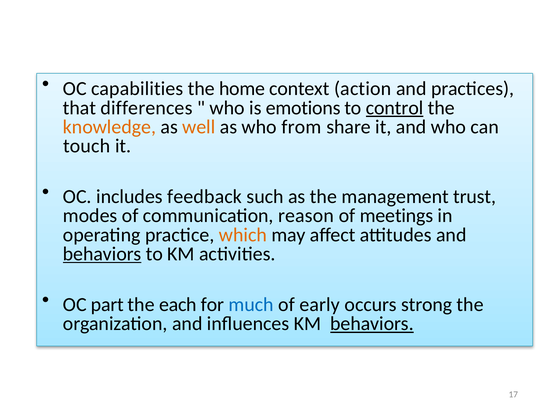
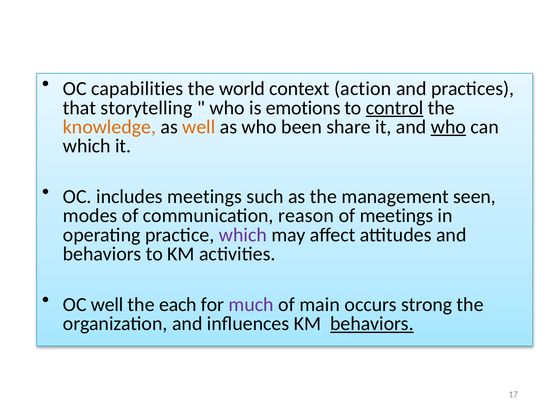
home: home -> world (242, 89)
differences: differences -> storytelling (147, 108)
from: from -> been (302, 127)
who underline: none -> present (448, 127)
touch: touch -> which (87, 146)
includes feedback: feedback -> meetings (205, 197)
trust: trust -> seen (475, 197)
which colour: orange -> purple (243, 235)
behaviors underline: present -> none (102, 254)
OC part: part -> well (107, 305)
much colour: blue -> purple (251, 305)
early: early -> main (320, 305)
